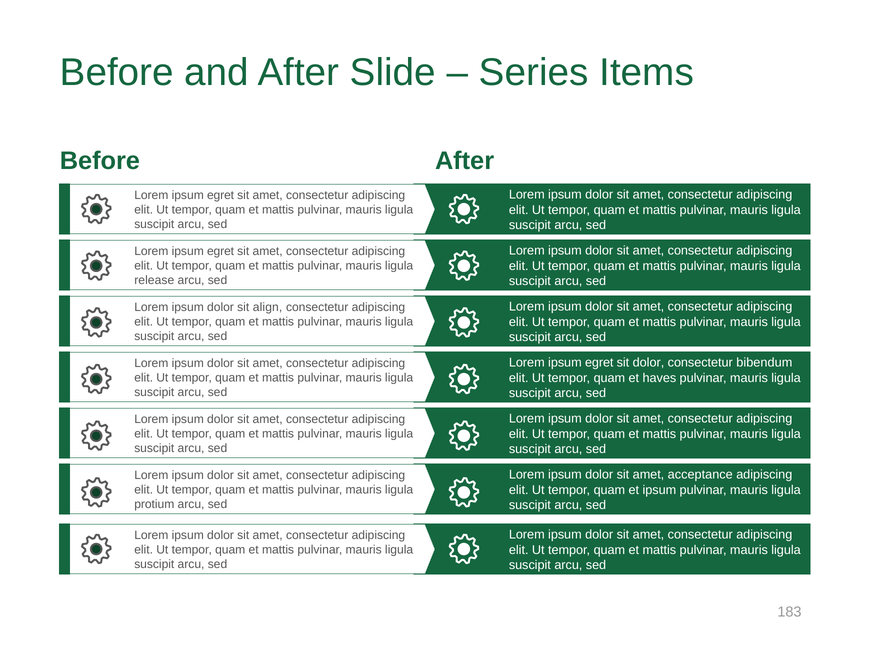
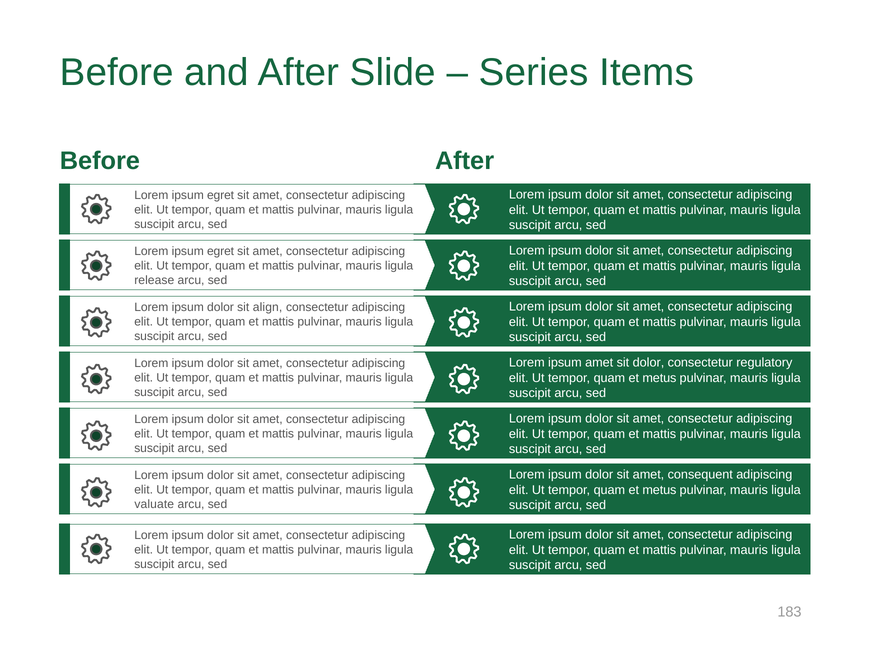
egret: egret -> amet (599, 363)
bibendum: bibendum -> regulatory (764, 363)
haves: haves -> metus (659, 378)
acceptance: acceptance -> consequent (700, 475)
ipsum: ipsum -> metus (659, 490)
protium: protium -> valuate (154, 505)
